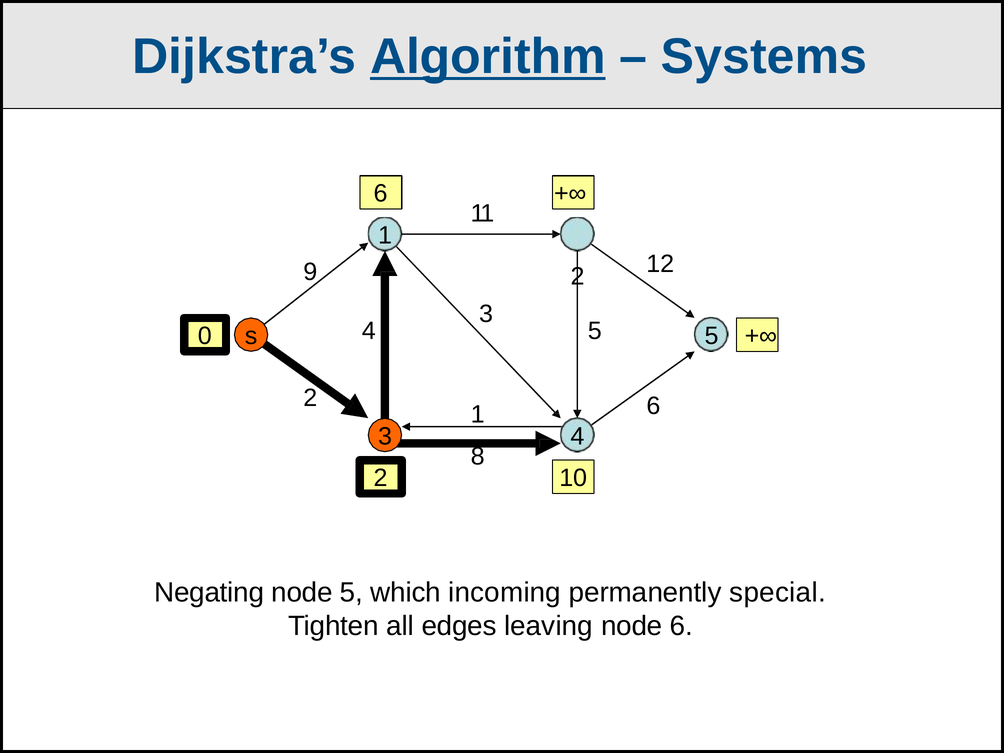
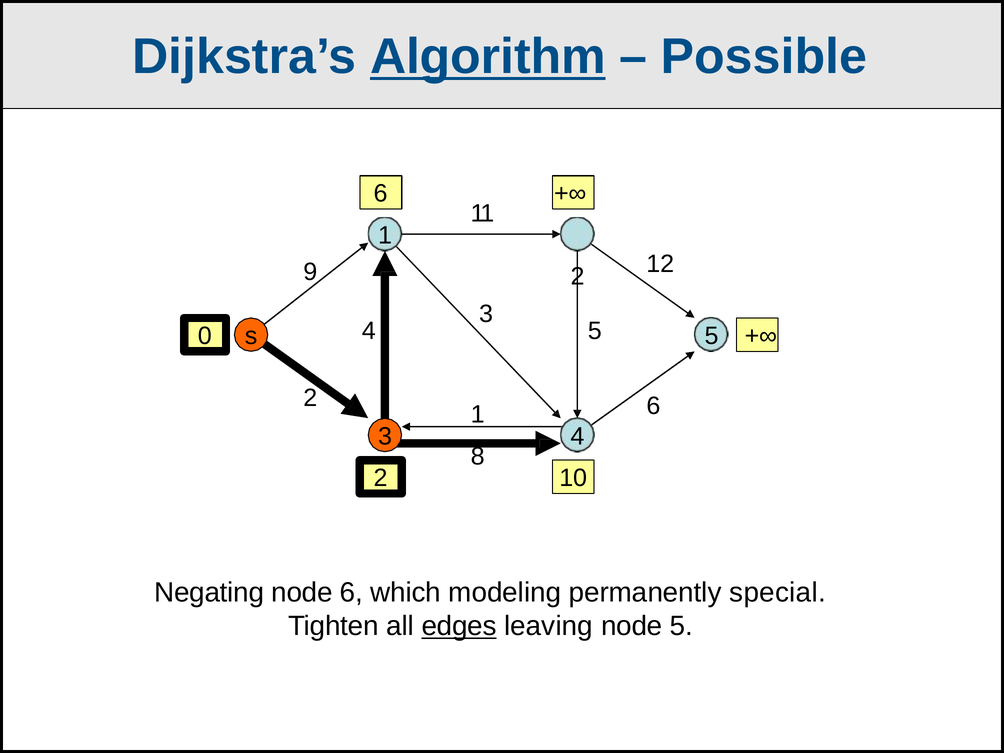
Systems: Systems -> Possible (764, 57)
node 5: 5 -> 6 (351, 593)
incoming: incoming -> modeling (505, 593)
edges underline: none -> present (459, 626)
node 6: 6 -> 5 (681, 626)
